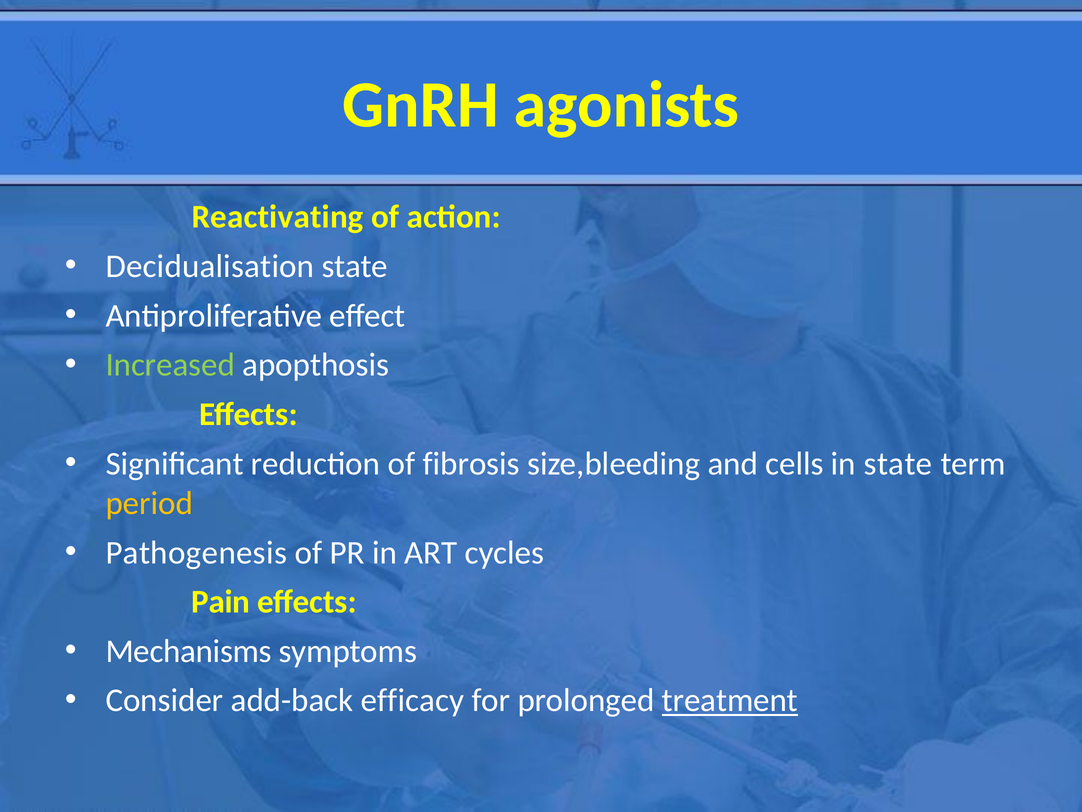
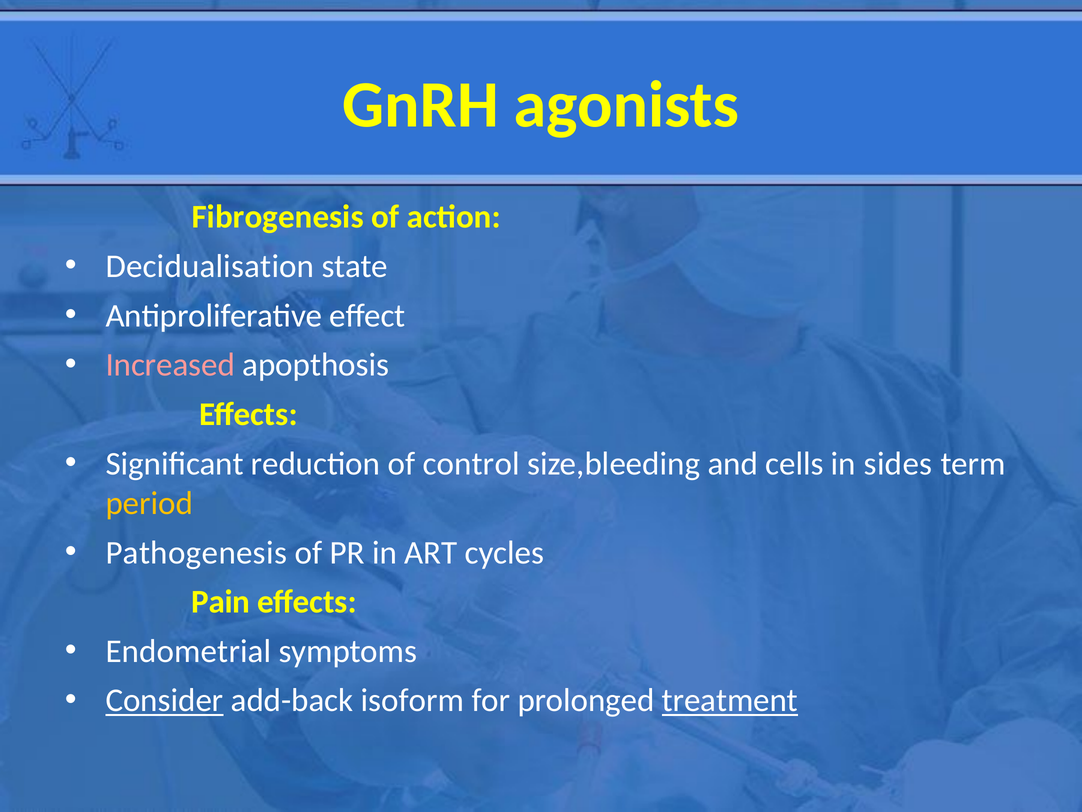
Reactivating: Reactivating -> Fibrogenesis (278, 217)
Increased colour: light green -> pink (170, 365)
fibrosis: fibrosis -> control (471, 463)
in state: state -> sides (898, 463)
Mechanisms: Mechanisms -> Endometrial (188, 651)
Consider underline: none -> present (164, 700)
efficacy: efficacy -> isoform (413, 700)
